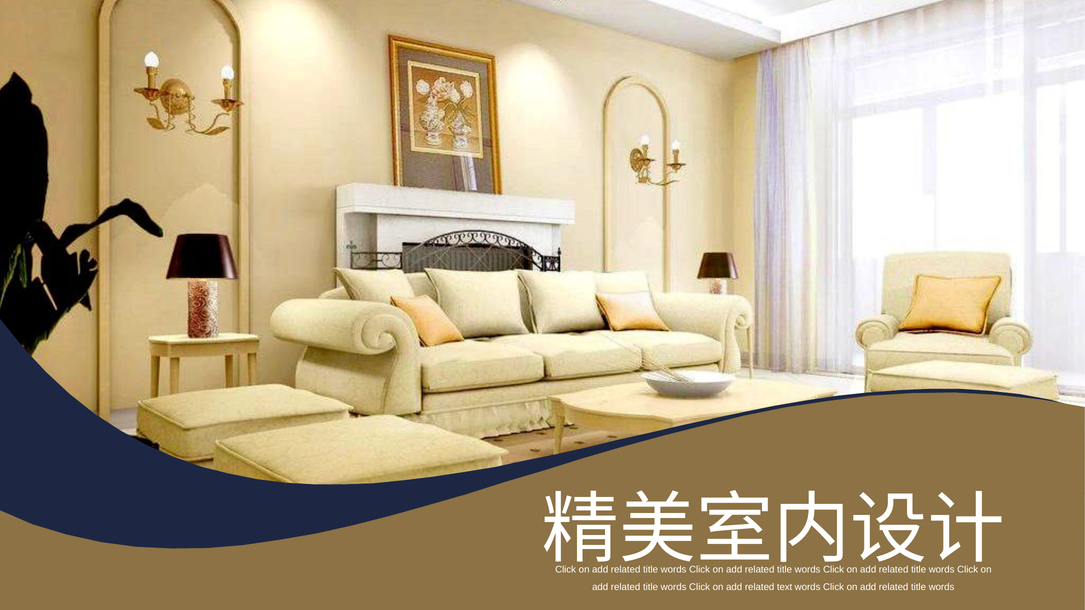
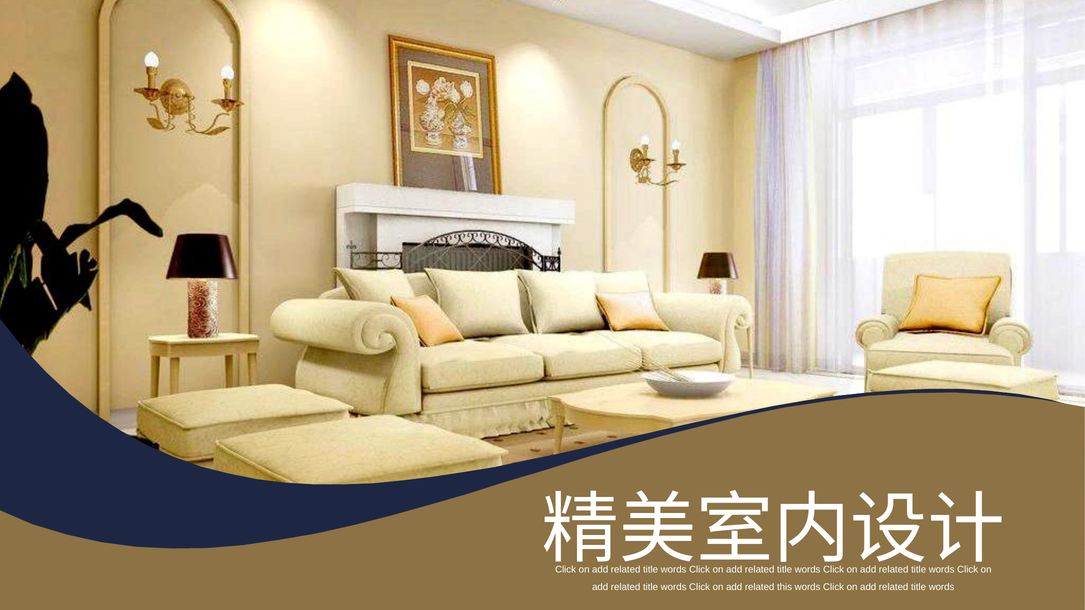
text: text -> this (785, 587)
